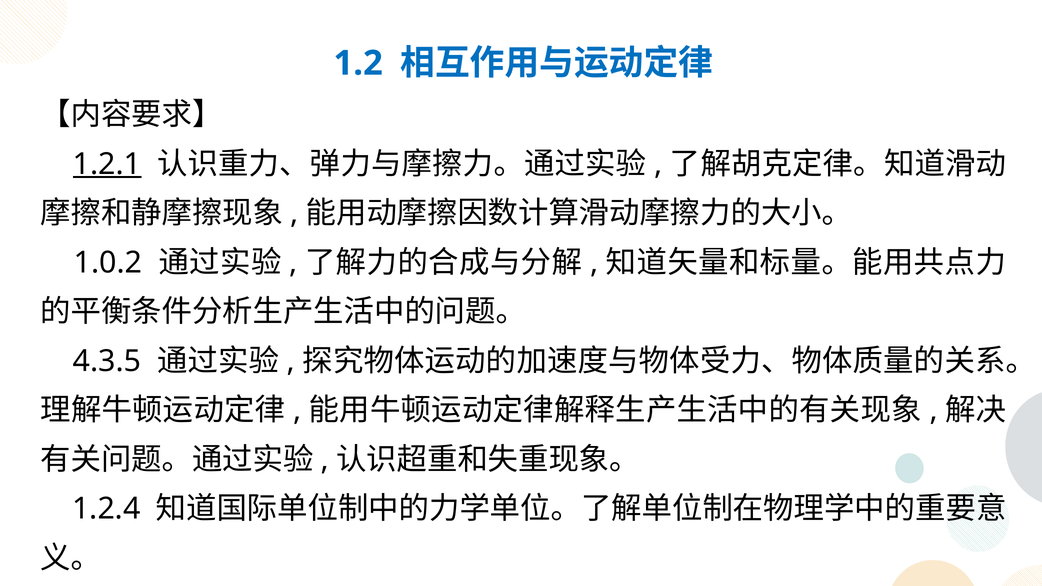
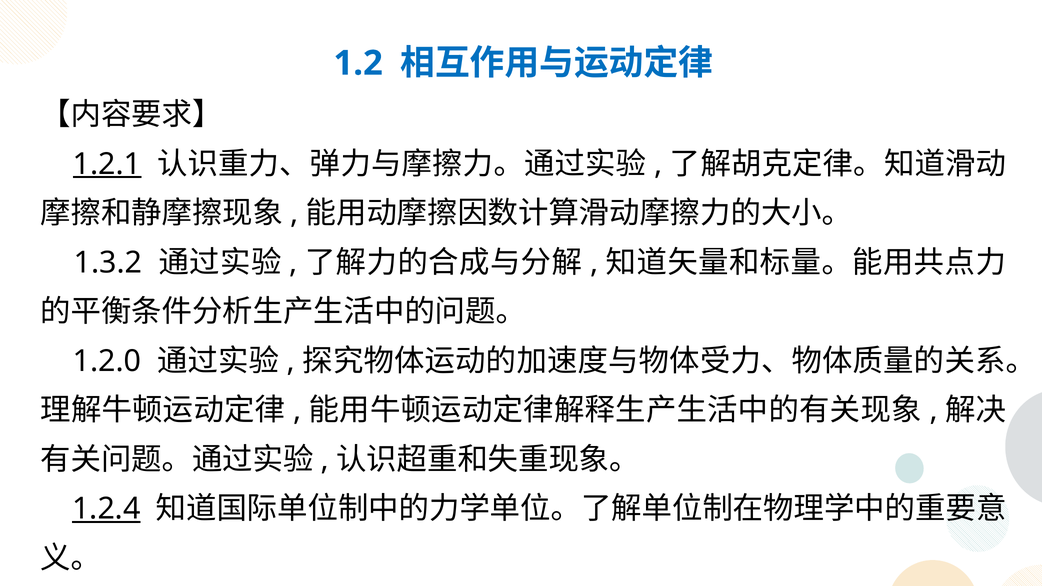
1.0.2: 1.0.2 -> 1.3.2 (108, 263)
4.3.5: 4.3.5 -> 1.2.0 (107, 361)
1.2.4 underline: none -> present (106, 509)
